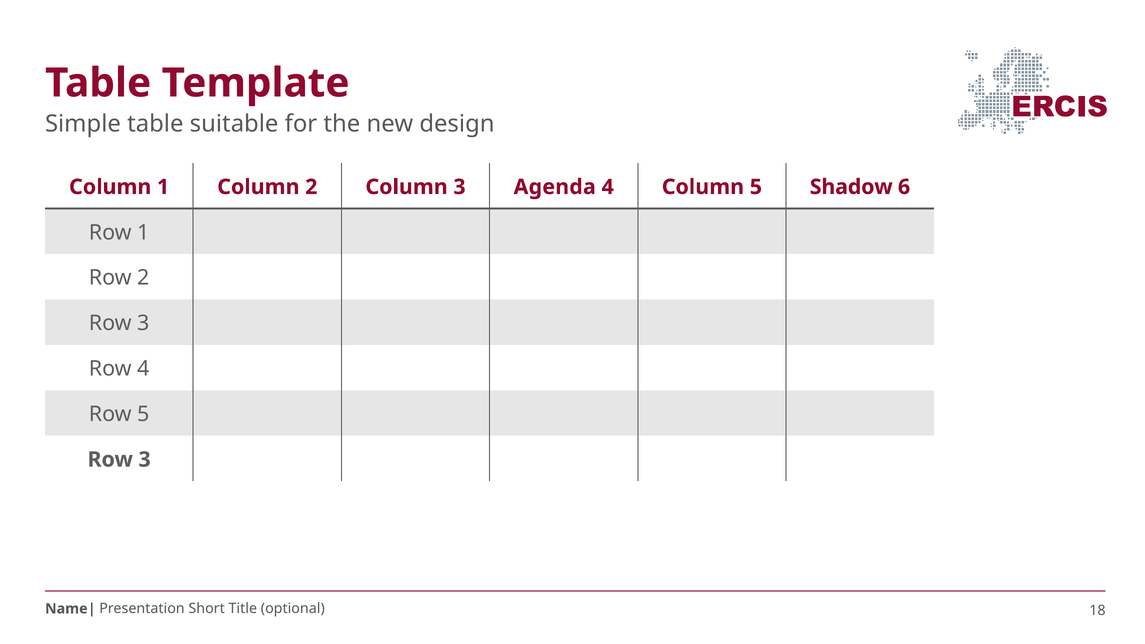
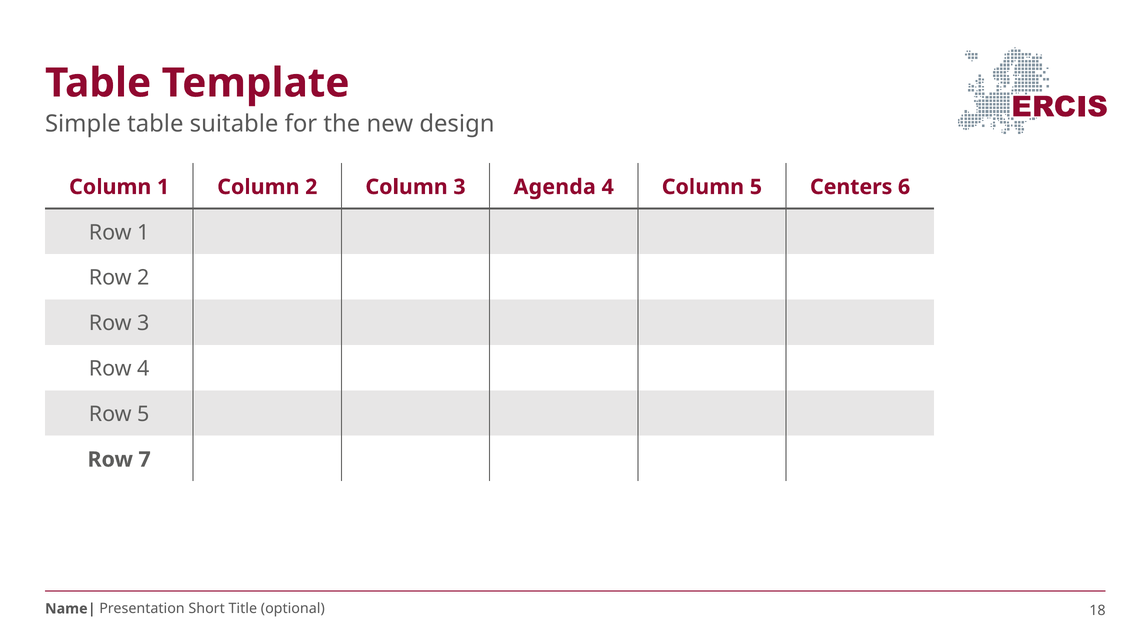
Shadow: Shadow -> Centers (851, 187)
3: 3 -> 7 (145, 460)
